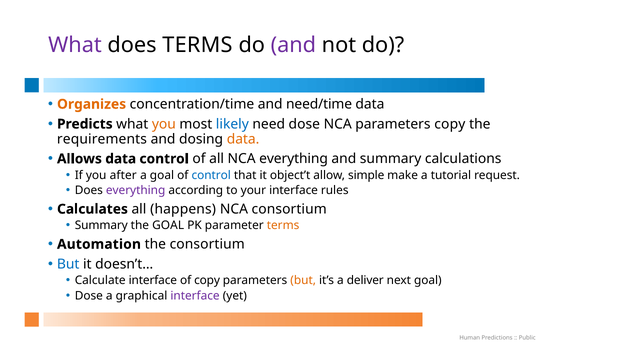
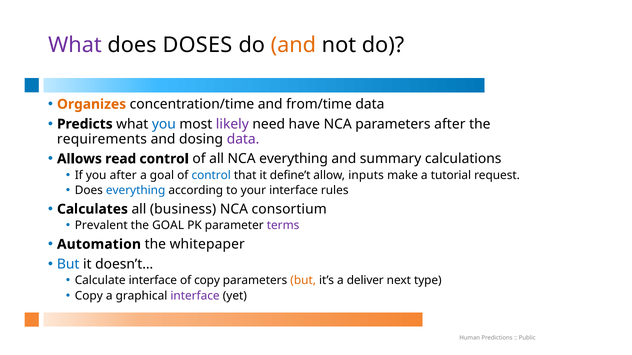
does TERMS: TERMS -> DOSES (197, 45)
and colour: purple -> orange (293, 45)
need/time: need/time -> from/time (319, 104)
you colour: orange -> blue (164, 124)
likely colour: blue -> purple (232, 124)
need dose: dose -> have (304, 124)
parameters copy: copy -> after (450, 124)
data colour: orange -> purple (243, 139)
Allows data: data -> read (121, 159)
object’t: object’t -> define’t (290, 175)
simple: simple -> inputs (366, 175)
everything colour: purple -> blue (136, 191)
happens: happens -> business (183, 209)
Summary: Summary -> Prevalent (101, 226)
terms colour: orange -> purple (283, 226)
the consortium: consortium -> whitepaper (207, 245)
next goal: goal -> type (428, 281)
Dose: Dose -> Copy (89, 296)
